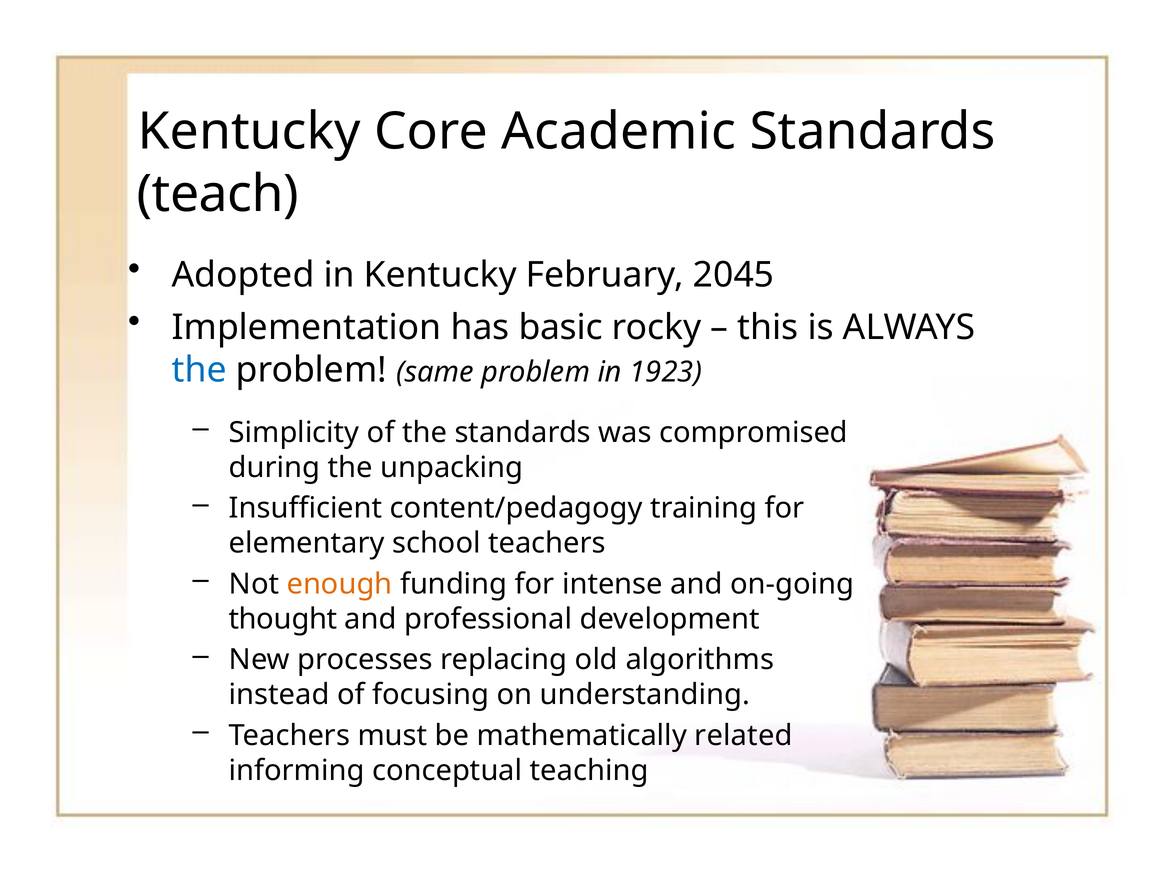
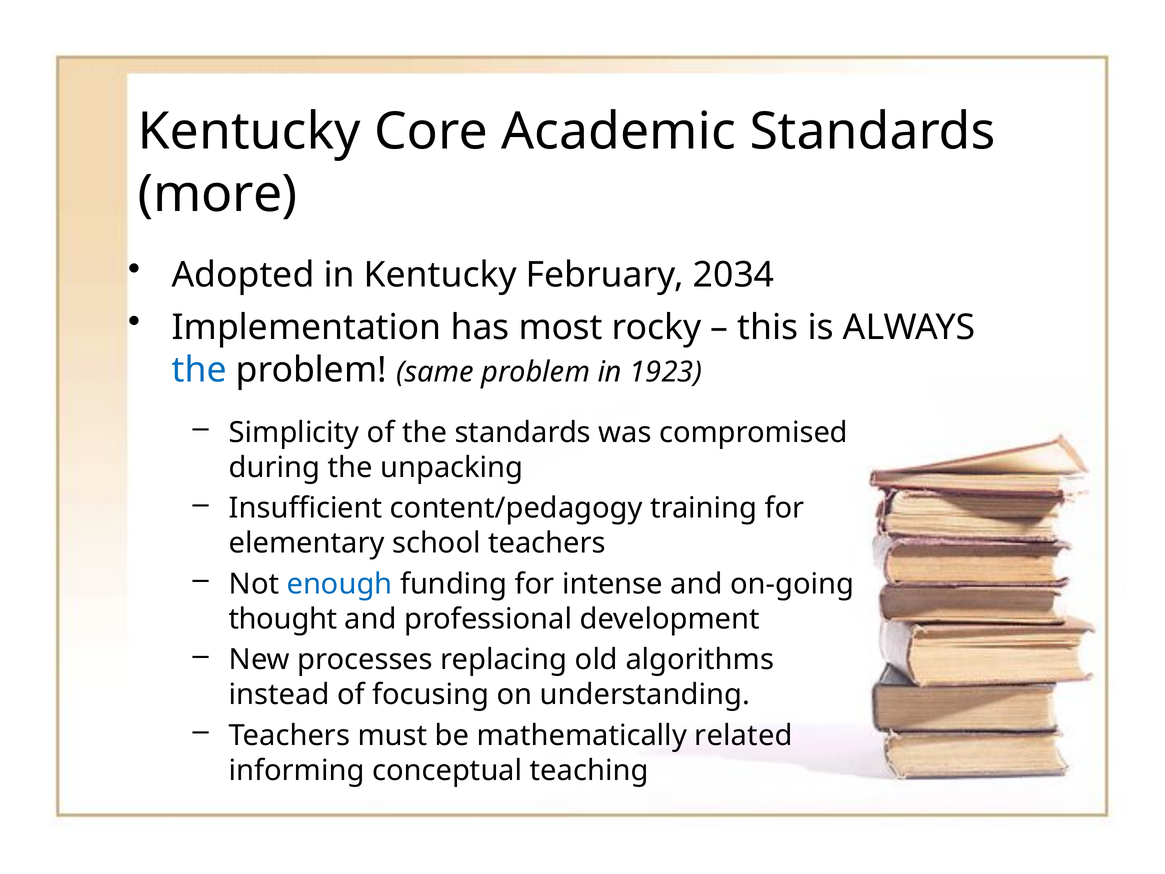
teach: teach -> more (218, 194)
2045: 2045 -> 2034 (734, 275)
basic: basic -> most (561, 327)
enough colour: orange -> blue (340, 584)
